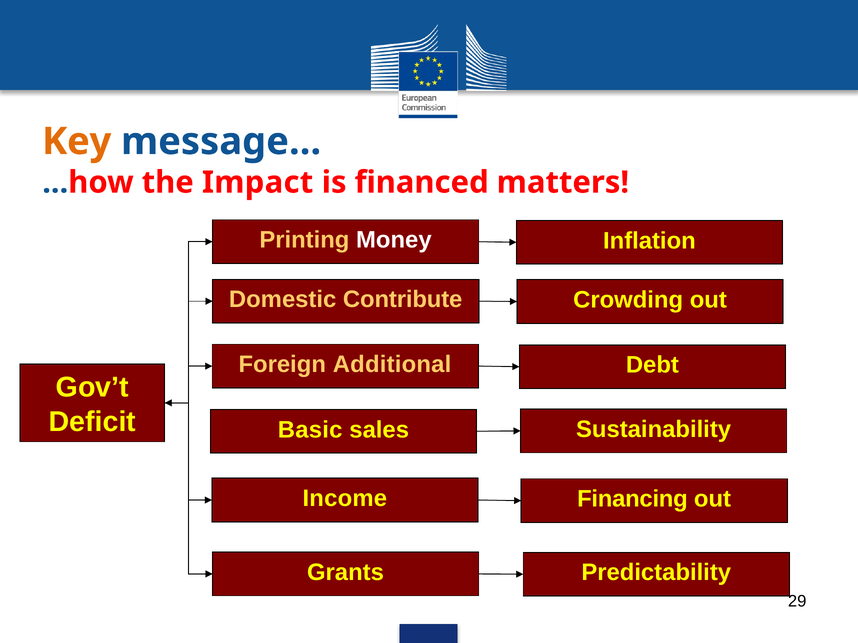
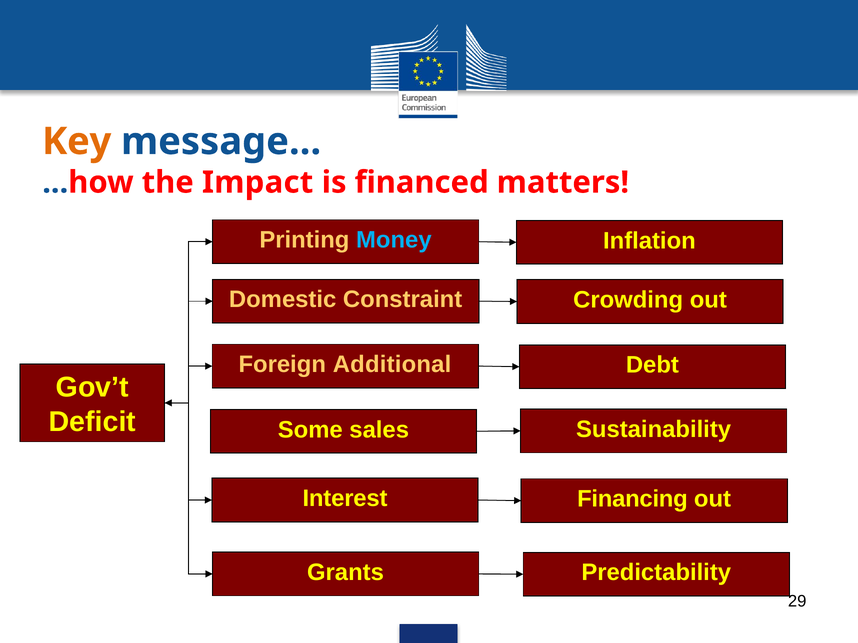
Money colour: white -> light blue (394, 240)
Contribute: Contribute -> Constraint (403, 300)
Basic: Basic -> Some (310, 430)
Income: Income -> Interest (345, 499)
